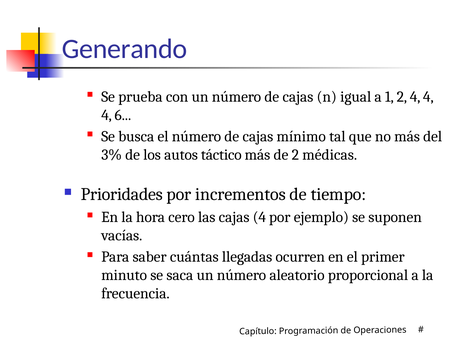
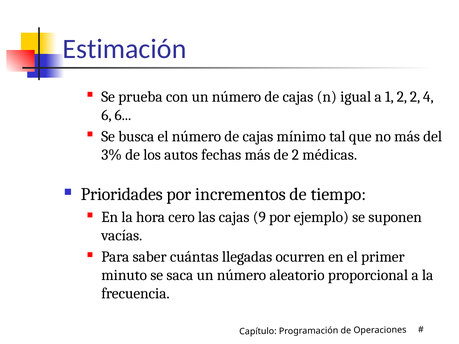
Generando: Generando -> Estimación (124, 49)
2 4: 4 -> 2 (415, 97)
4: 4 -> 6 (106, 115)
táctico: táctico -> fechas (221, 155)
cajas 4: 4 -> 9 (259, 217)
